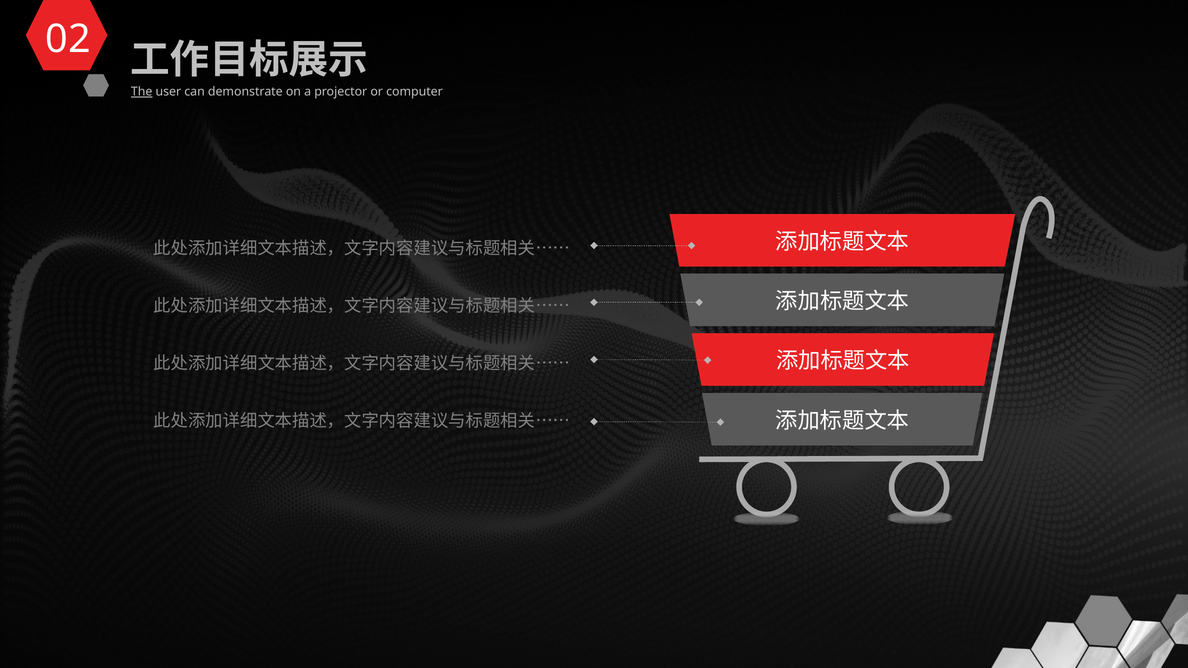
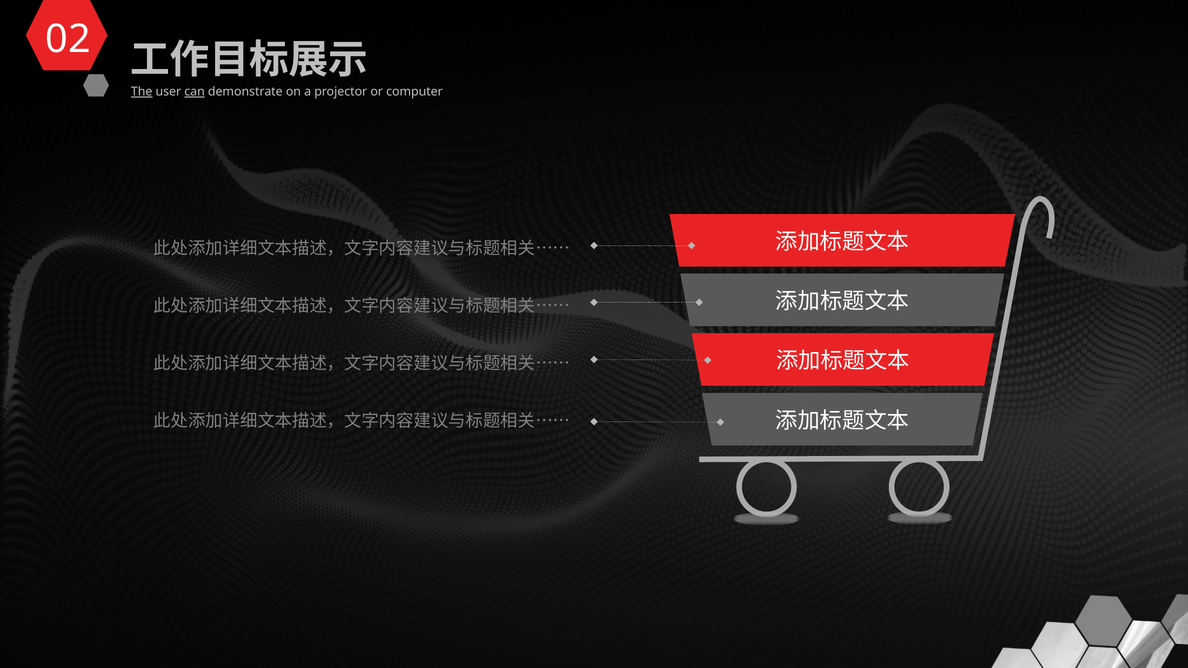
can underline: none -> present (195, 92)
